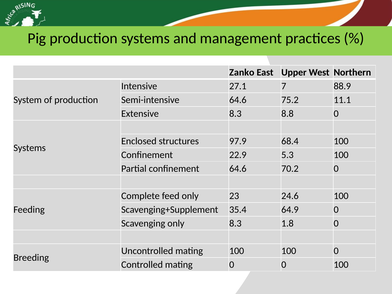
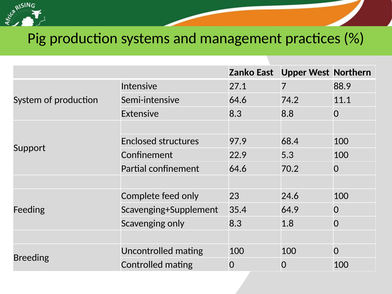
75.2: 75.2 -> 74.2 (290, 100)
Systems: Systems -> Support (30, 148)
